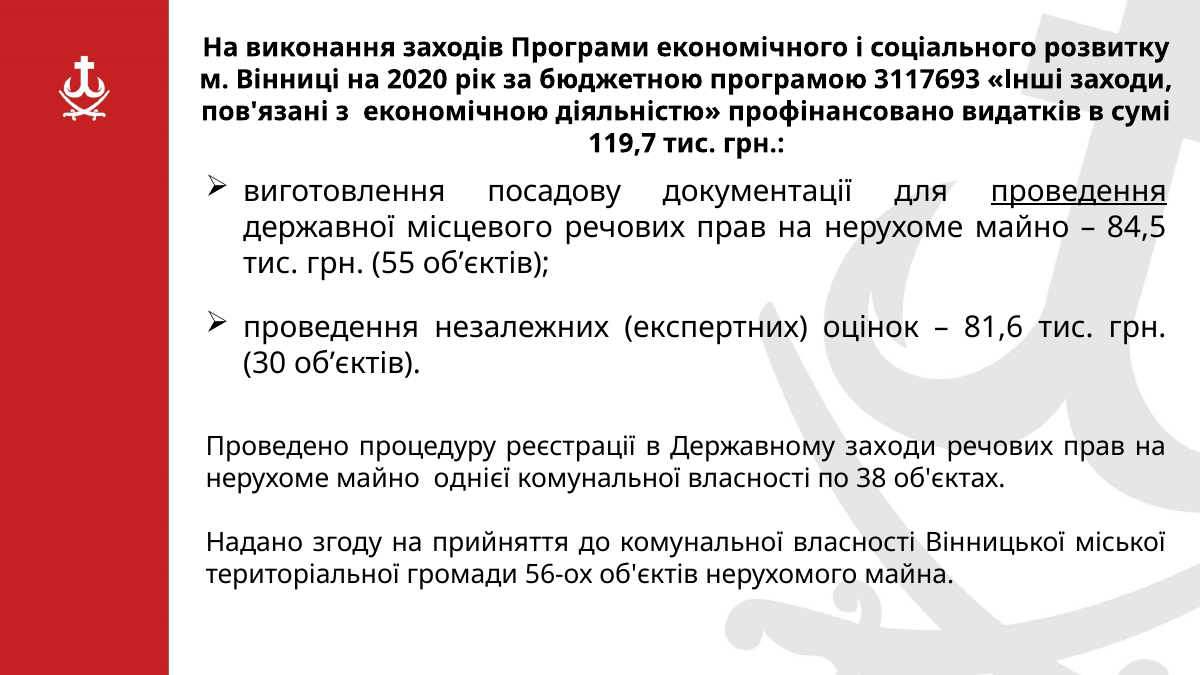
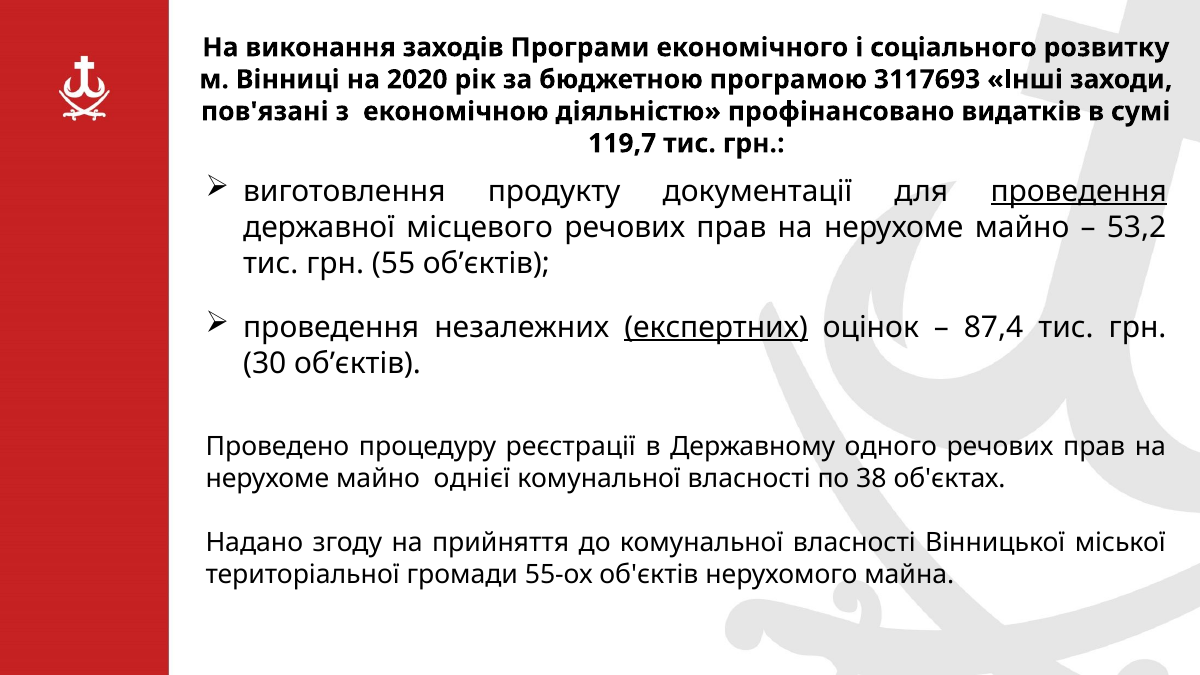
посадову: посадову -> продукту (554, 191)
84,5: 84,5 -> 53,2 (1137, 227)
експертних underline: none -> present (716, 327)
81,6: 81,6 -> 87,4 (994, 327)
Державному заходи: заходи -> одного (891, 447)
56-ох: 56-ох -> 55-ох (559, 575)
